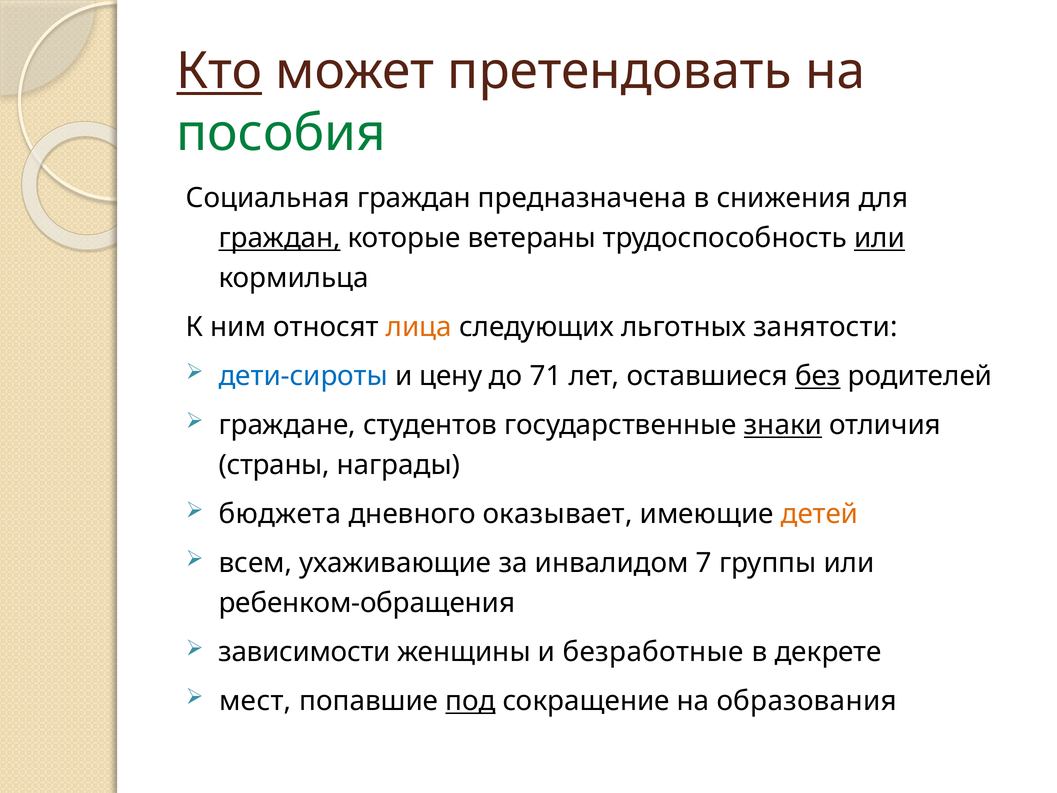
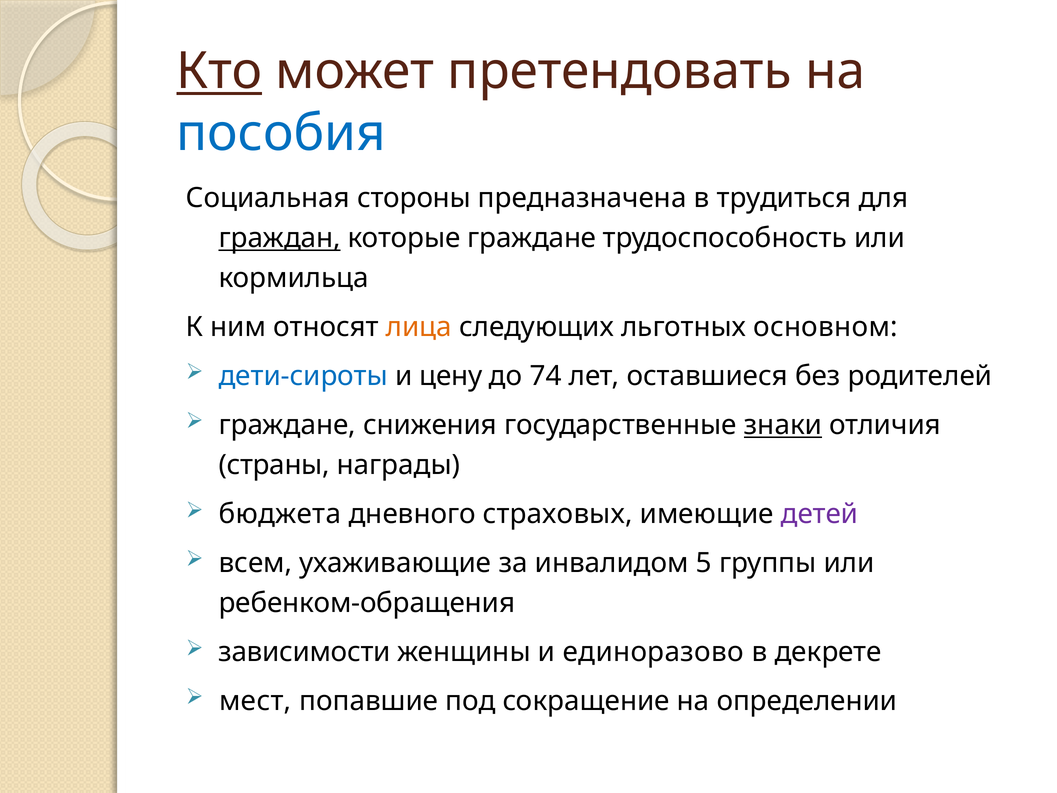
пособия colour: green -> blue (281, 133)
Социальная граждан: граждан -> стороны (414, 198)
снижения: снижения -> трудиться (784, 198)
которые ветераны: ветераны -> граждане (532, 238)
или underline: present -> none (880, 238)
занятости: занятости -> основном (825, 327)
71: 71 -> 74 (546, 376)
без underline: present -> none (818, 376)
студентов: студентов -> снижения (430, 425)
оказывает: оказывает -> страховых (558, 514)
детей colour: orange -> purple (820, 514)
7: 7 -> 5 (704, 563)
безработные: безработные -> единоразово (653, 652)
под underline: present -> none (470, 701)
образования: образования -> определении (807, 701)
